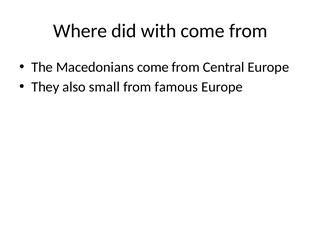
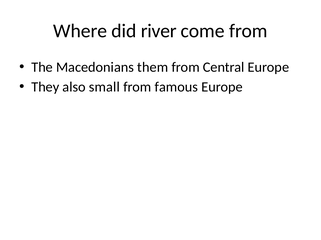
with: with -> river (159, 31)
Macedonians come: come -> them (153, 67)
